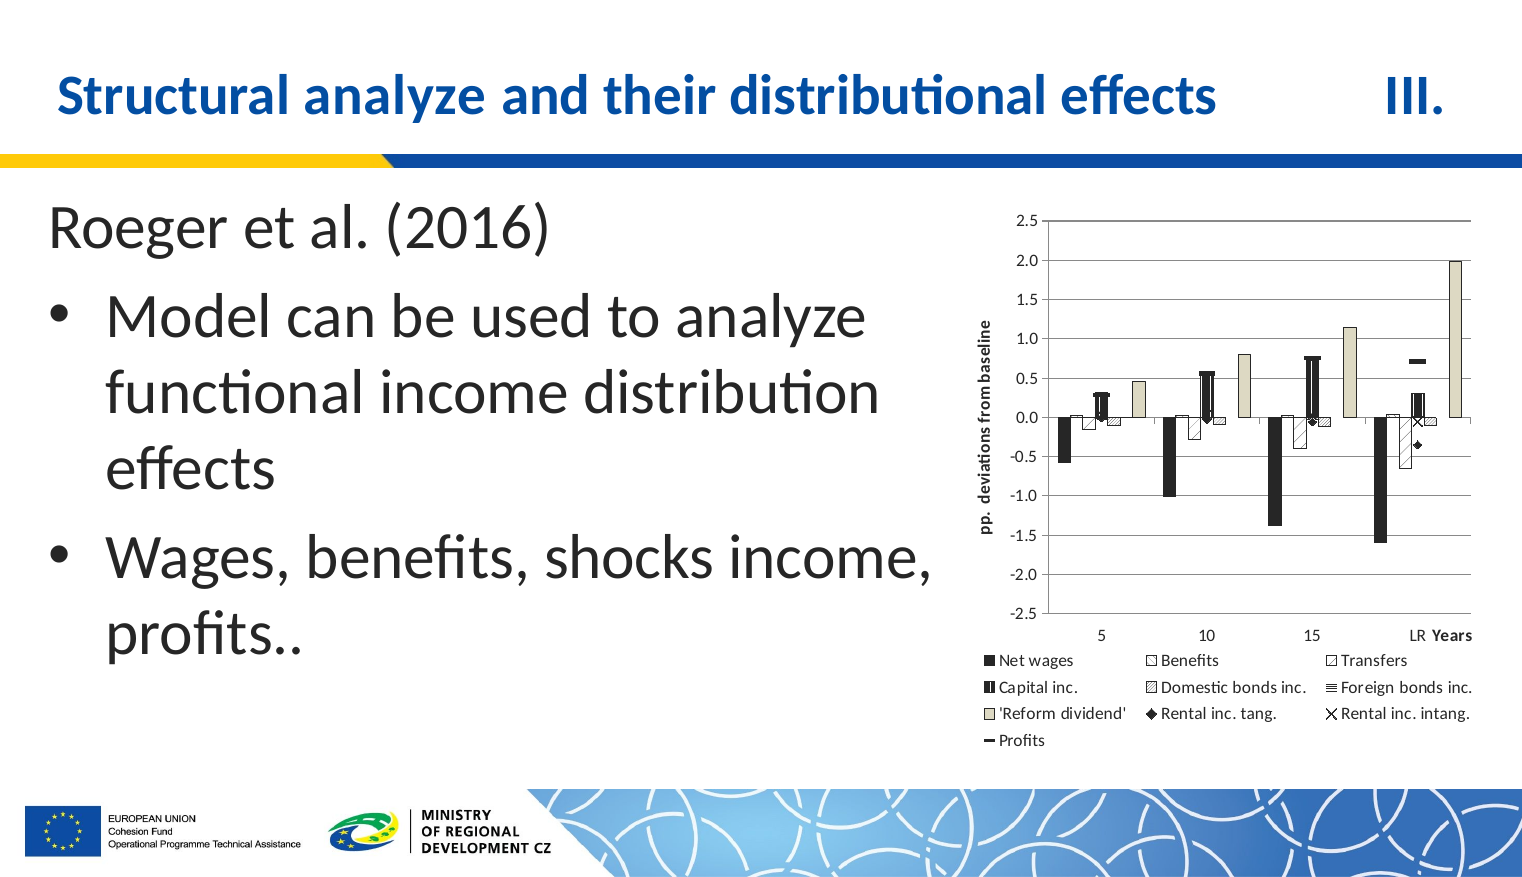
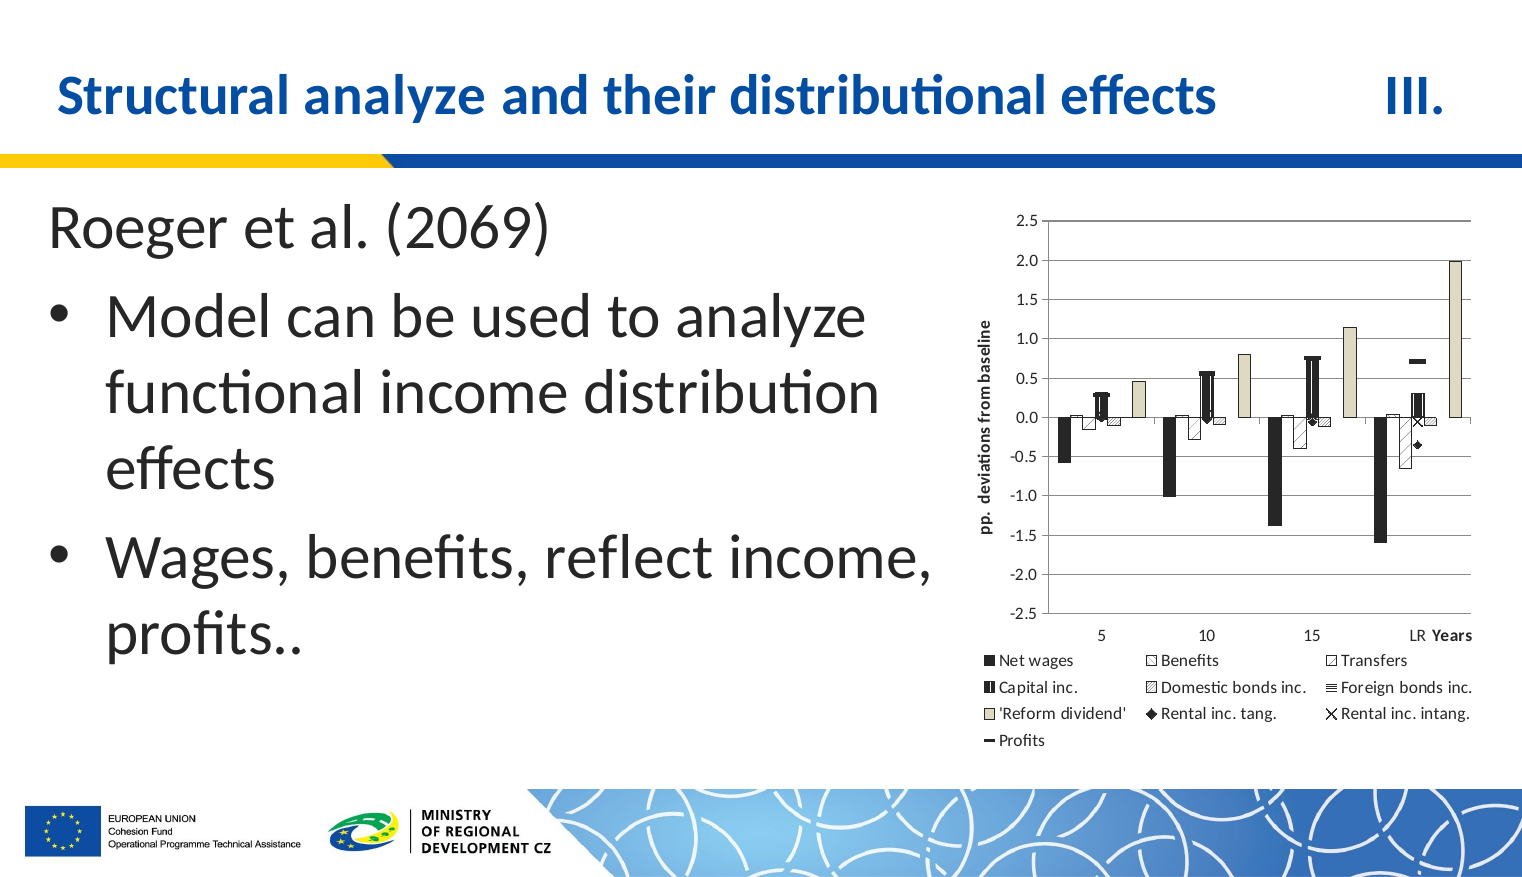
2016: 2016 -> 2069 (468, 228)
shocks: shocks -> reflect (629, 557)
